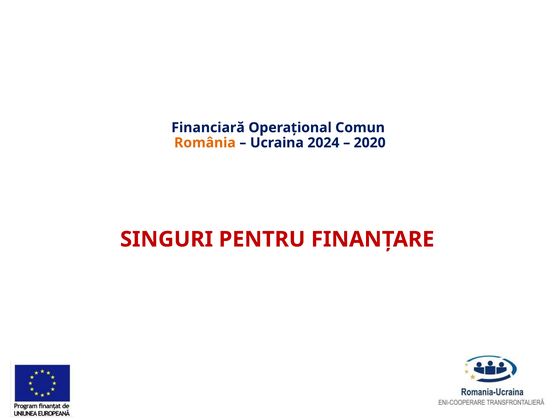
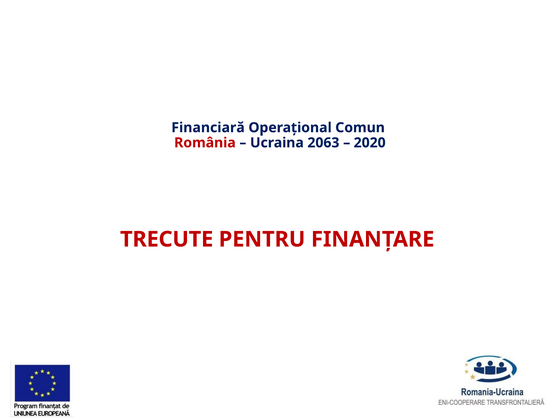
România colour: orange -> red (205, 143)
2024: 2024 -> 2063 (323, 143)
SINGURI: SINGURI -> TRECUTE (167, 239)
